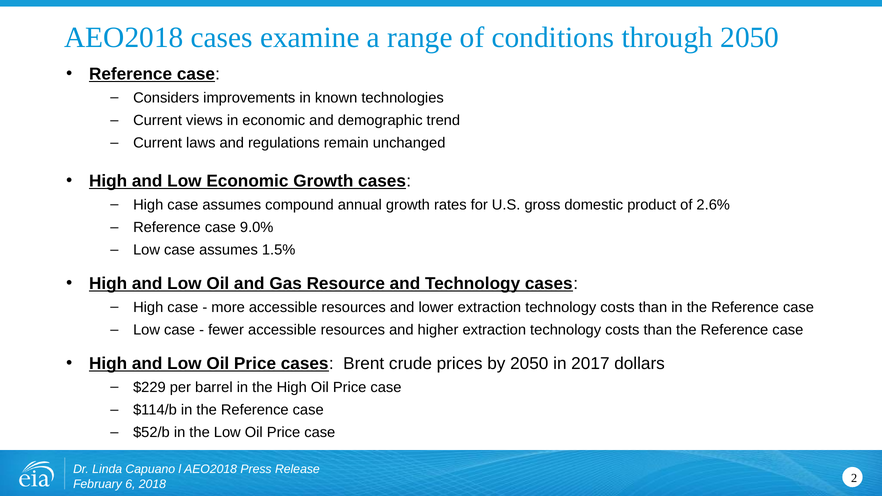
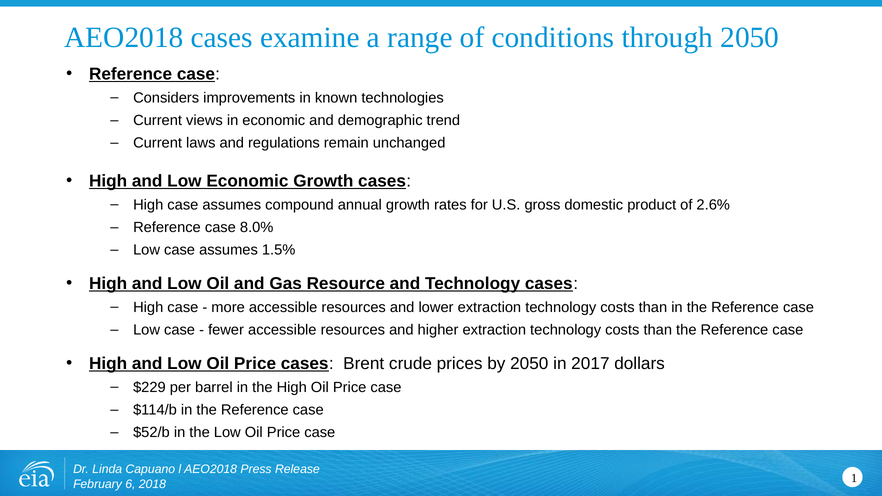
9.0%: 9.0% -> 8.0% (257, 228)
2: 2 -> 1 (854, 478)
